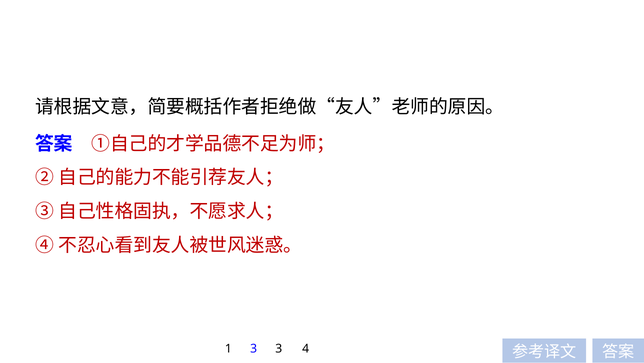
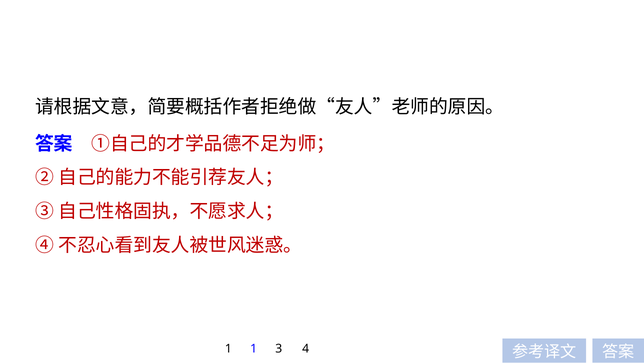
1 3: 3 -> 1 (254, 348)
